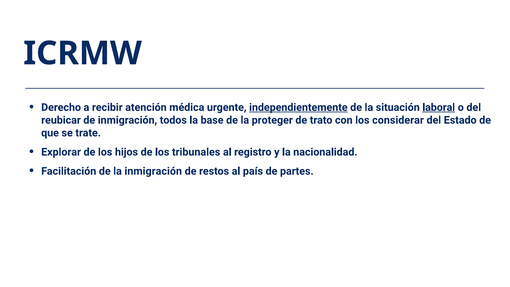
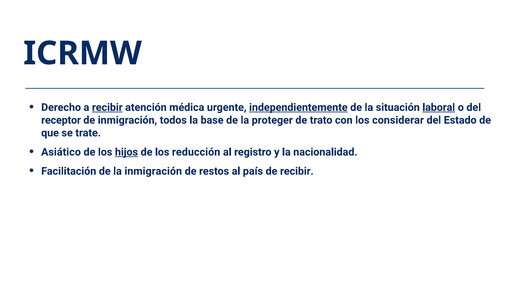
recibir underline: none -> present (107, 107)
reubicar: reubicar -> receptor (61, 120)
Explorar: Explorar -> Asiático (61, 152)
hijos underline: none -> present (126, 152)
tribunales: tribunales -> reducción (196, 152)
de partes: partes -> recibir (297, 171)
